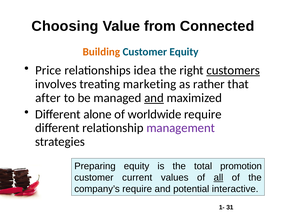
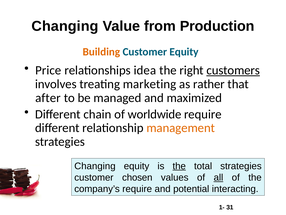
Choosing: Choosing -> Changing (65, 26)
Connected: Connected -> Production (217, 26)
and underline: present -> none (154, 98)
alone: alone -> chain (97, 114)
management colour: purple -> orange (181, 128)
Preparing: Preparing -> Changing (95, 166)
the underline: none -> present (179, 166)
total promotion: promotion -> strategies (241, 166)
current: current -> chosen (137, 177)
interactive: interactive -> interacting (235, 189)
